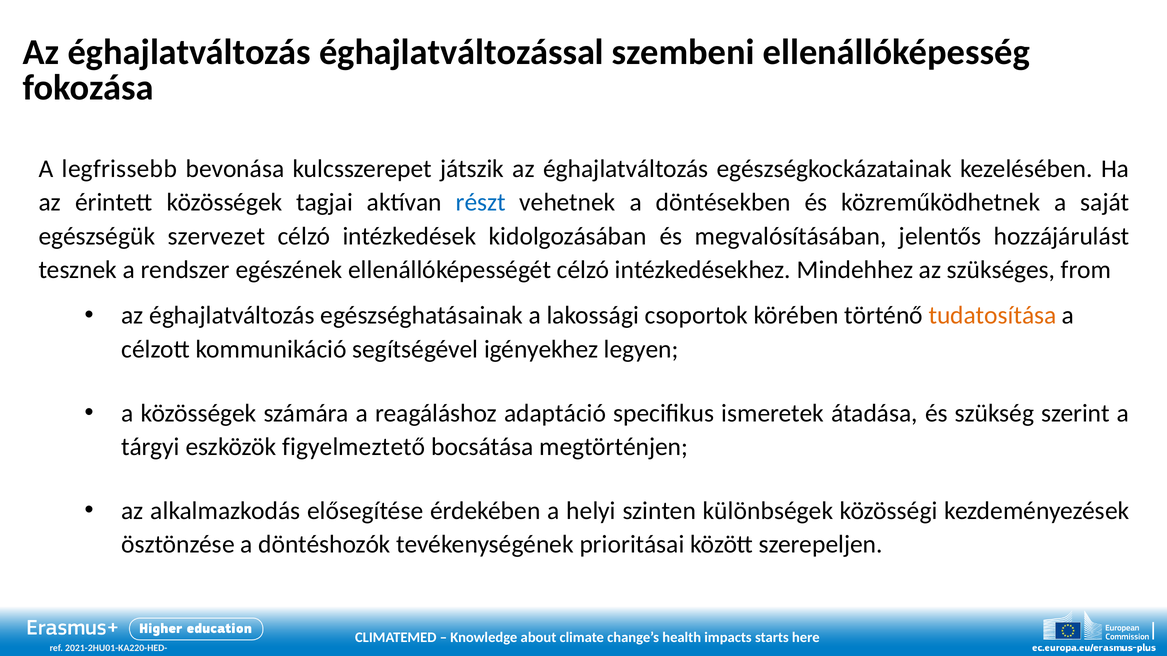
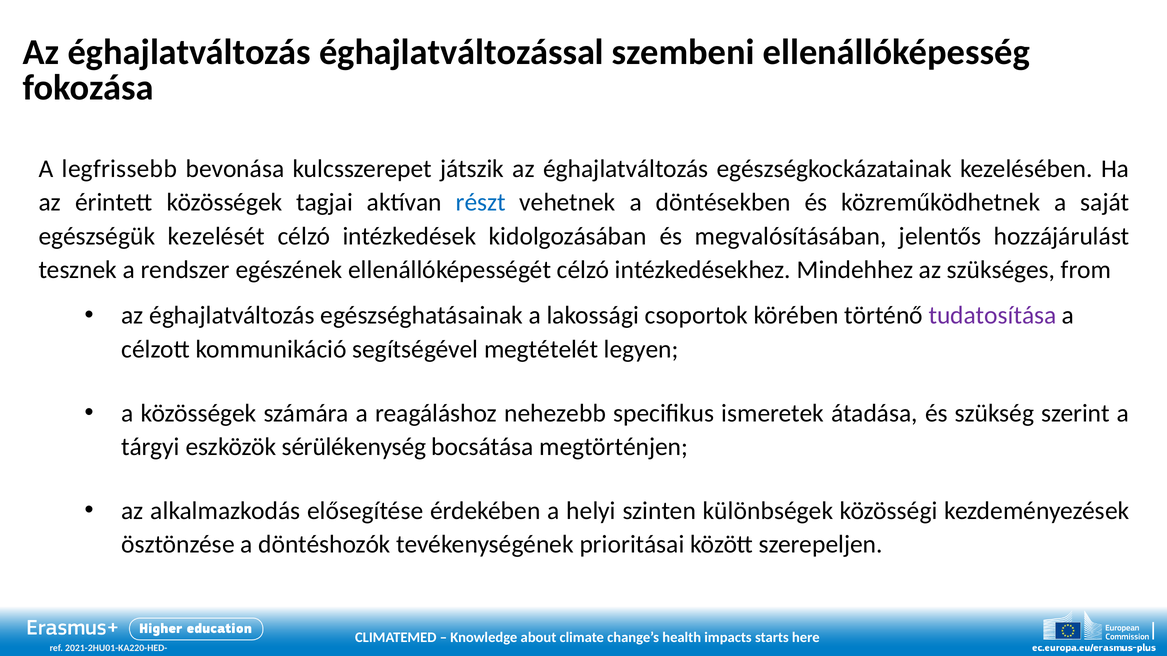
szervezet: szervezet -> kezelését (216, 236)
tudatosítása colour: orange -> purple (992, 316)
igényekhez: igényekhez -> megtételét (541, 349)
adaptáció: adaptáció -> nehezebb (555, 413)
figyelmeztető: figyelmeztető -> sérülékenység (354, 447)
